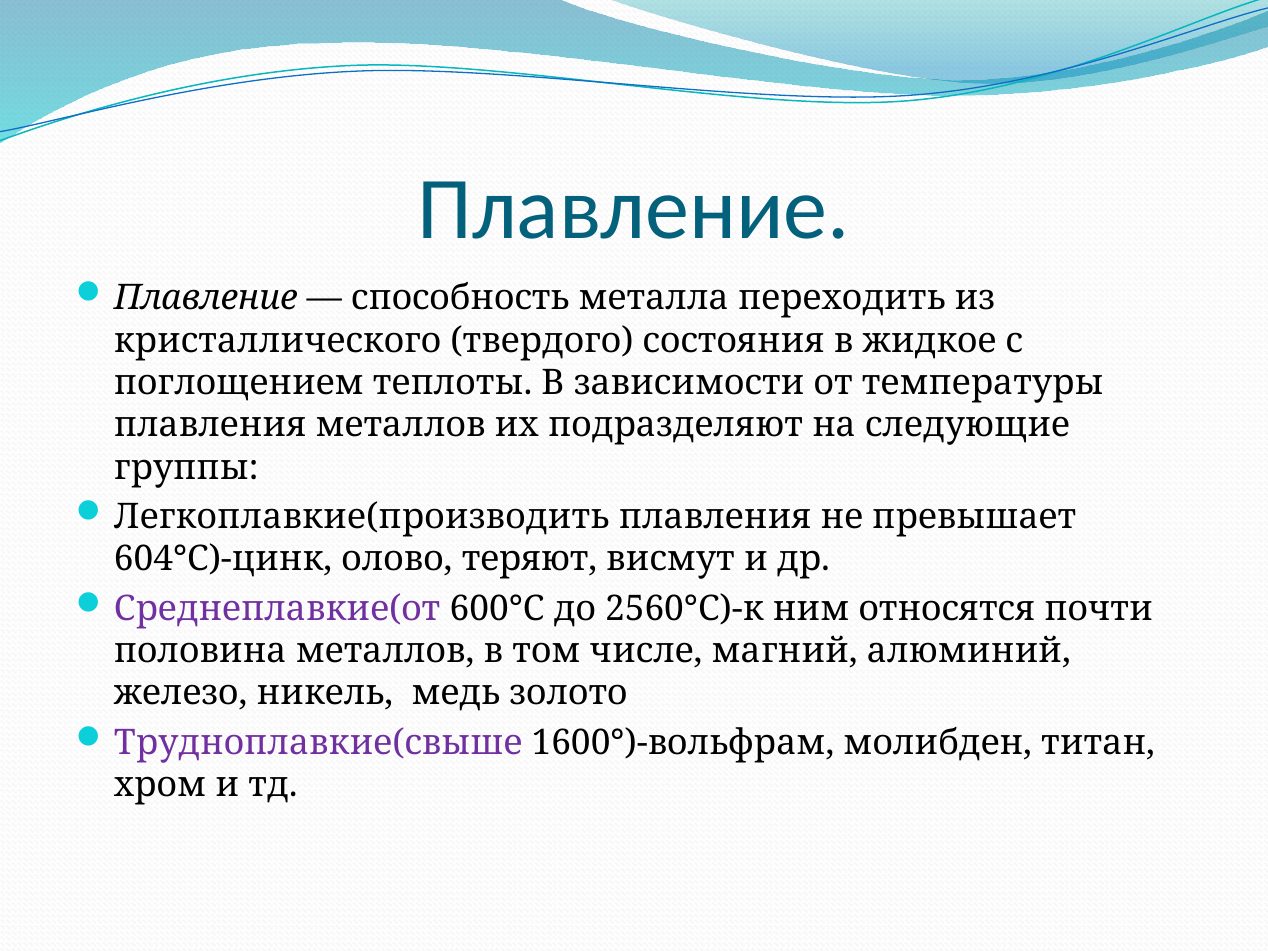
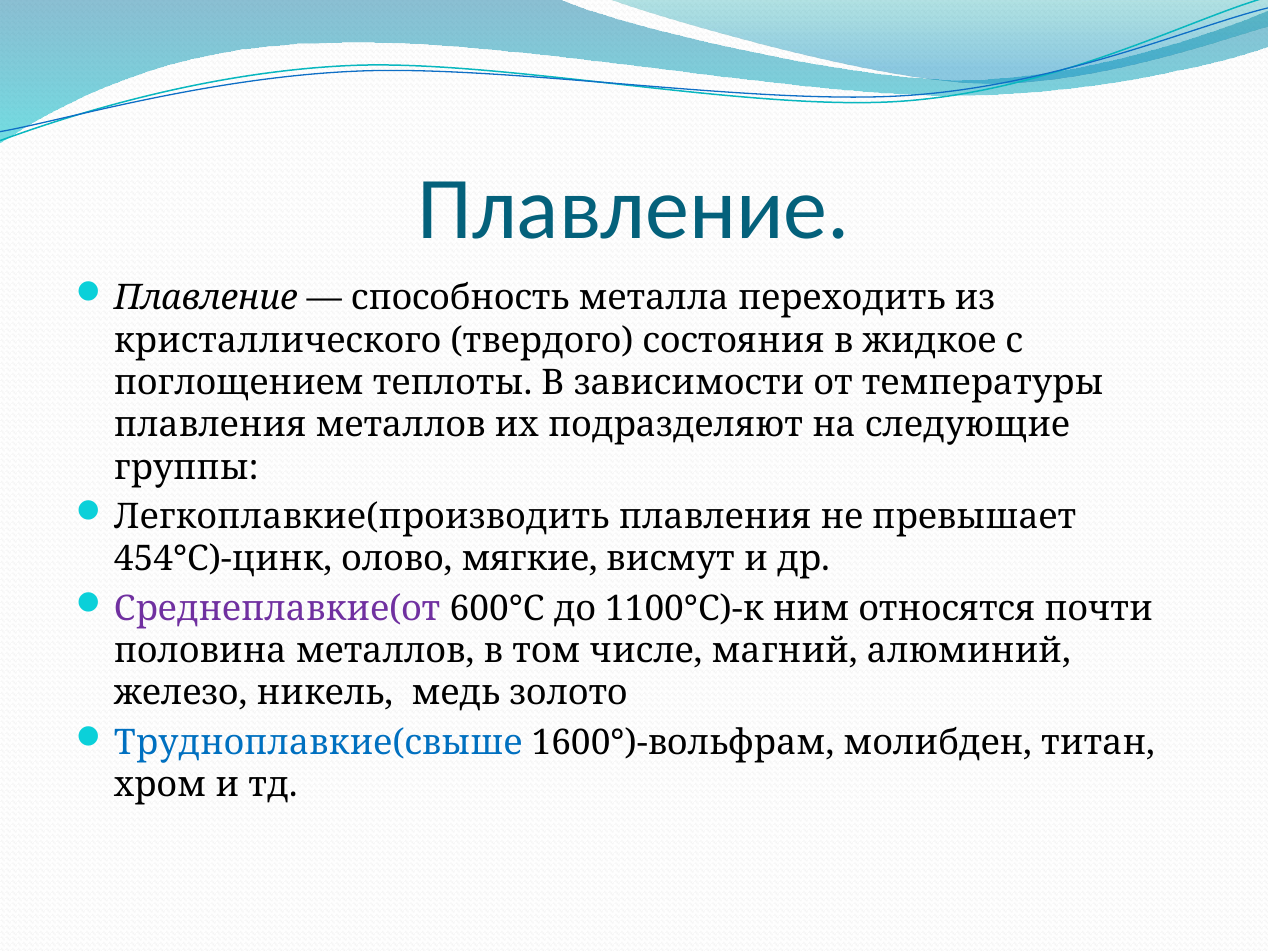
604°С)-цинк: 604°С)-цинк -> 454°С)-цинк (223, 559)
теряют: теряют -> мягкие (530, 559)
2560°С)-к: 2560°С)-к -> 1100°С)-к (684, 609)
Трудноплавкие(свыше colour: purple -> blue (318, 743)
